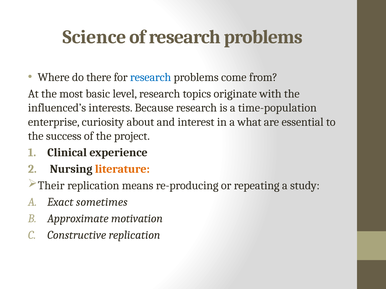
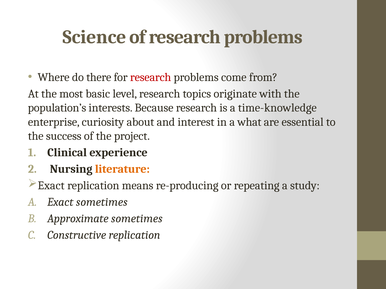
research colour: blue -> red (151, 77)
influenced’s: influenced’s -> population’s (57, 108)
time-population: time-population -> time-knowledge (277, 108)
Their: Their -> Exact (51, 186)
Approximate motivation: motivation -> sometimes (137, 219)
